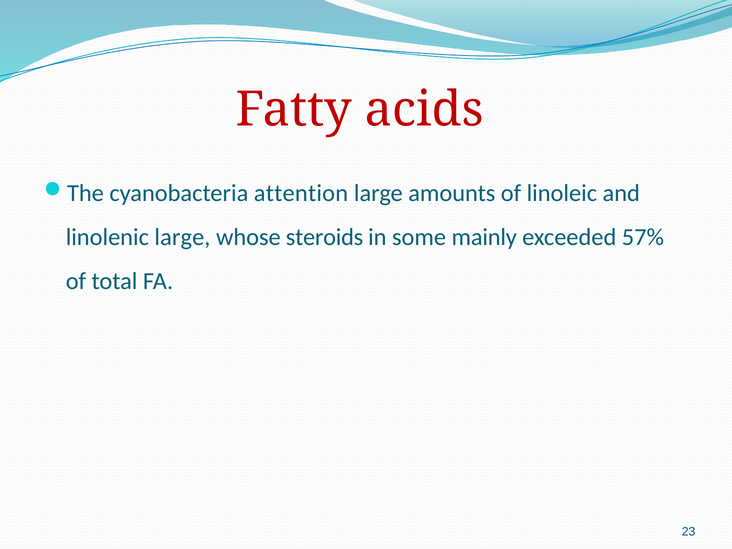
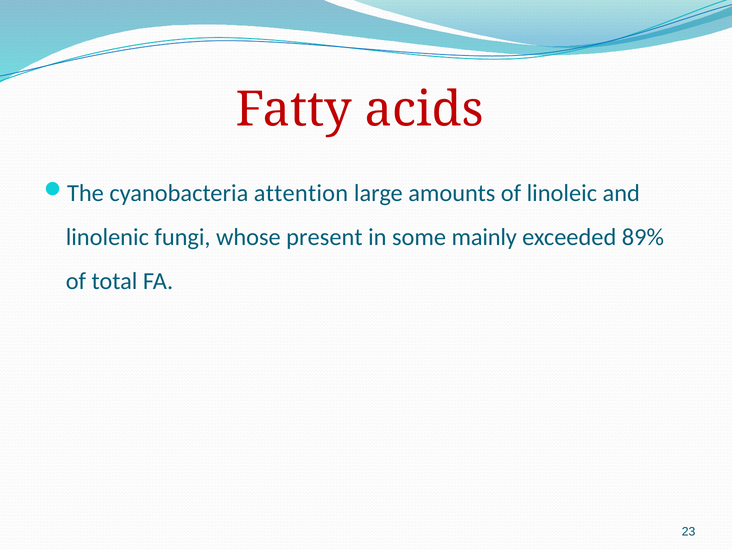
linolenic large: large -> fungi (183, 237)
steroids: steroids -> present (324, 237)
57%: 57% -> 89% (643, 237)
